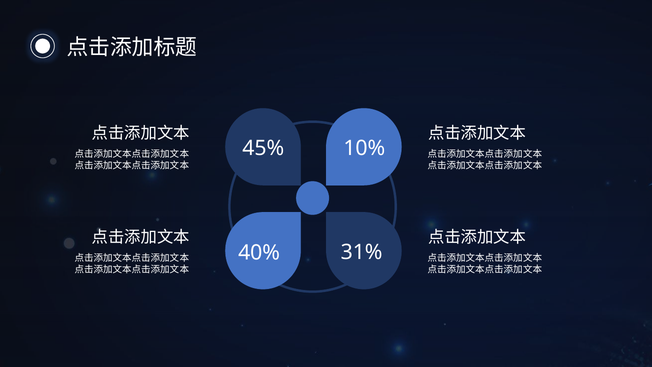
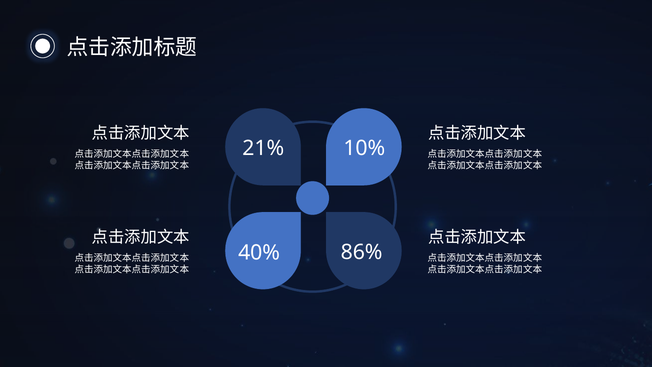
45%: 45% -> 21% (263, 148)
31%: 31% -> 86% (362, 252)
